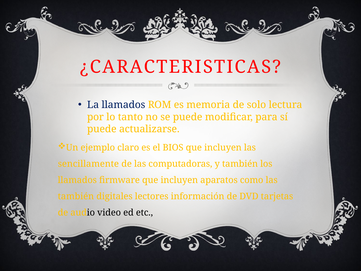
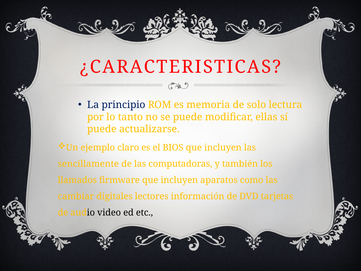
La llamados: llamados -> principio (123, 105)
para: para -> ellas (266, 117)
también: también -> cambiar (76, 196)
